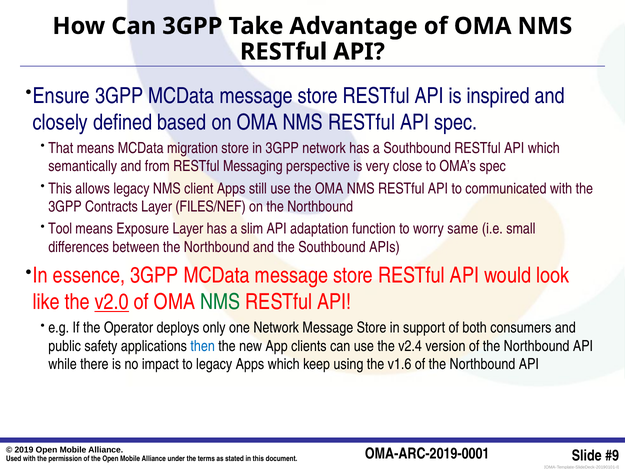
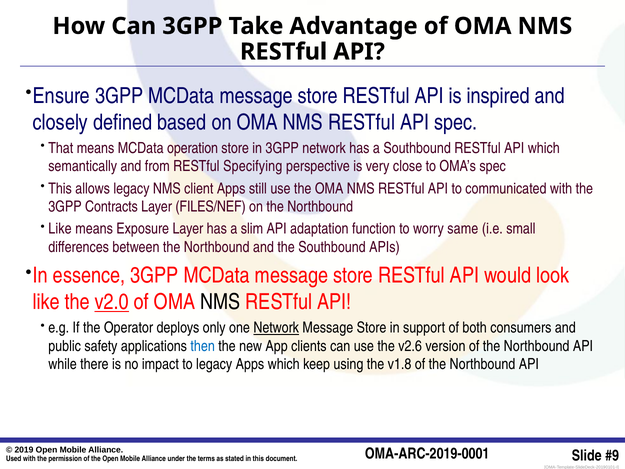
migration: migration -> operation (193, 148)
Messaging: Messaging -> Specifying (253, 166)
Tool: Tool -> Like (60, 229)
NMS colour: green -> black (220, 302)
Network underline: none -> present (276, 328)
v2.4: v2.4 -> v2.6 (410, 346)
v1.6: v1.6 -> v1.8 (400, 364)
